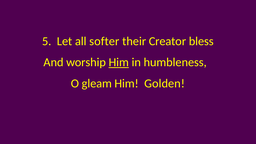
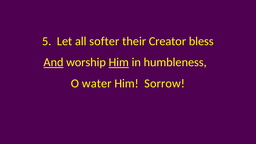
And underline: none -> present (54, 62)
gleam: gleam -> water (97, 83)
Golden: Golden -> Sorrow (165, 83)
